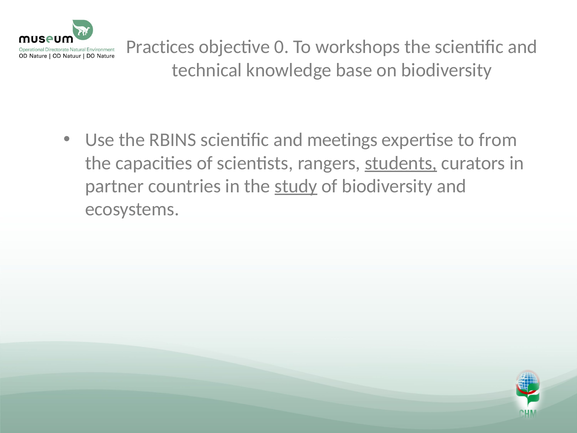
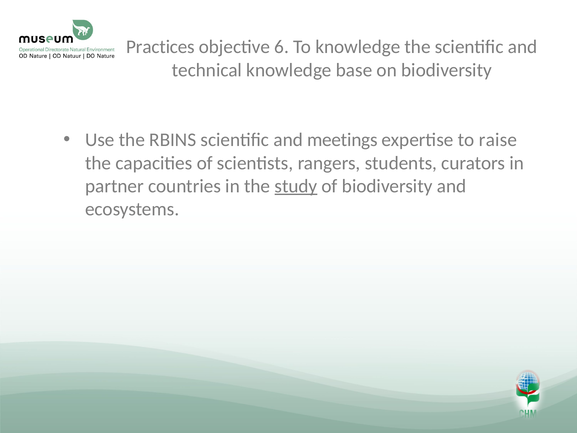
0: 0 -> 6 (282, 47)
To workshops: workshops -> knowledge (358, 47)
from: from -> raise (498, 140)
students underline: present -> none (401, 163)
